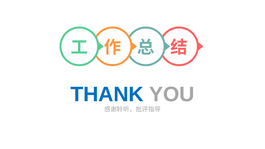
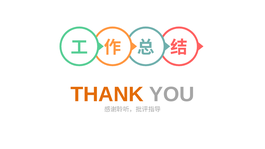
THANK colour: blue -> orange (107, 94)
